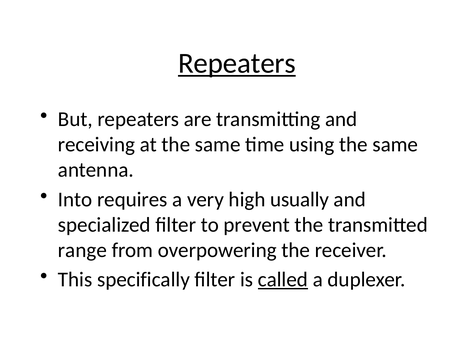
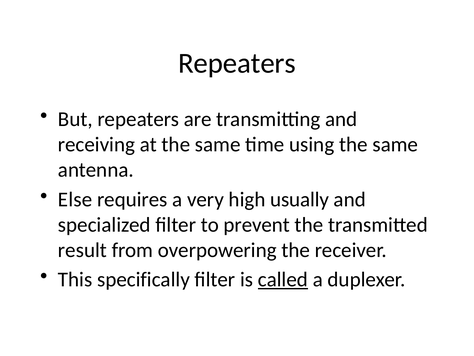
Repeaters underline: present -> none (237, 63)
Into: Into -> Else (75, 199)
range: range -> result (82, 250)
